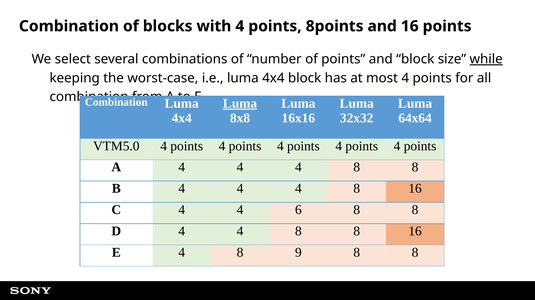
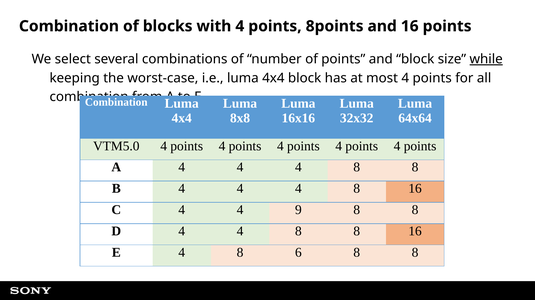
Luma underline: present -> none (240, 104)
6: 6 -> 9 (298, 210)
9: 9 -> 6 (298, 253)
